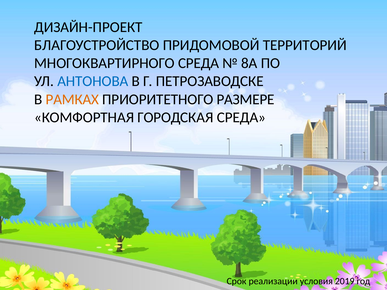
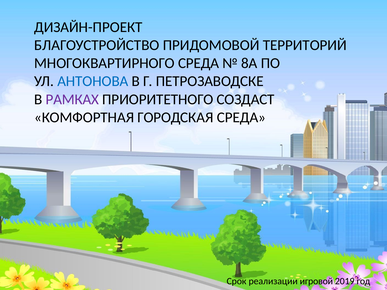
РАМКАХ colour: orange -> purple (72, 99)
РАЗМЕРЕ: РАЗМЕРЕ -> СОЗДАСТ (246, 99)
условия: условия -> игровой (316, 282)
